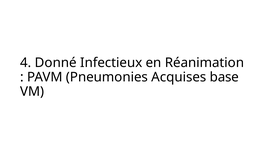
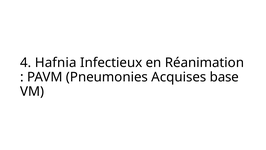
Donné: Donné -> Hafnia (56, 63)
